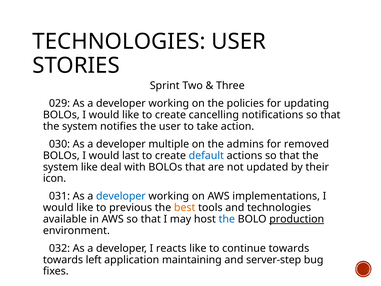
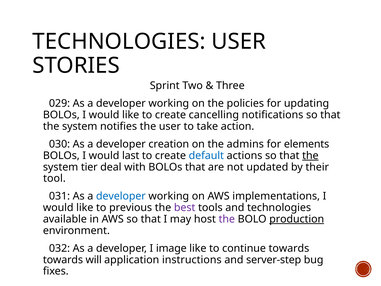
multiple: multiple -> creation (169, 144)
removed: removed -> elements (307, 144)
the underline: none -> present (310, 155)
system like: like -> tier (89, 167)
icon: icon -> tool (54, 178)
best colour: orange -> purple (185, 207)
the colour: blue -> purple (227, 219)
reacts: reacts -> image (171, 248)
left: left -> will (94, 260)
maintaining: maintaining -> instructions (192, 260)
